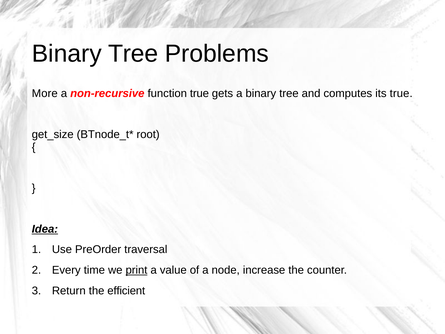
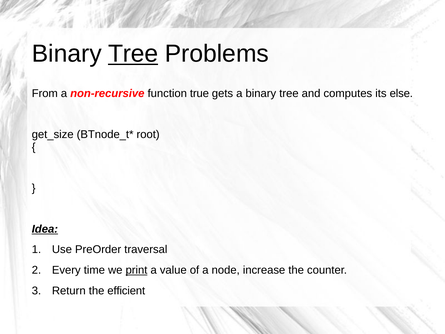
Tree underline: none -> present (133, 54)
More: More -> From (45, 93)
its true: true -> else (401, 93)
